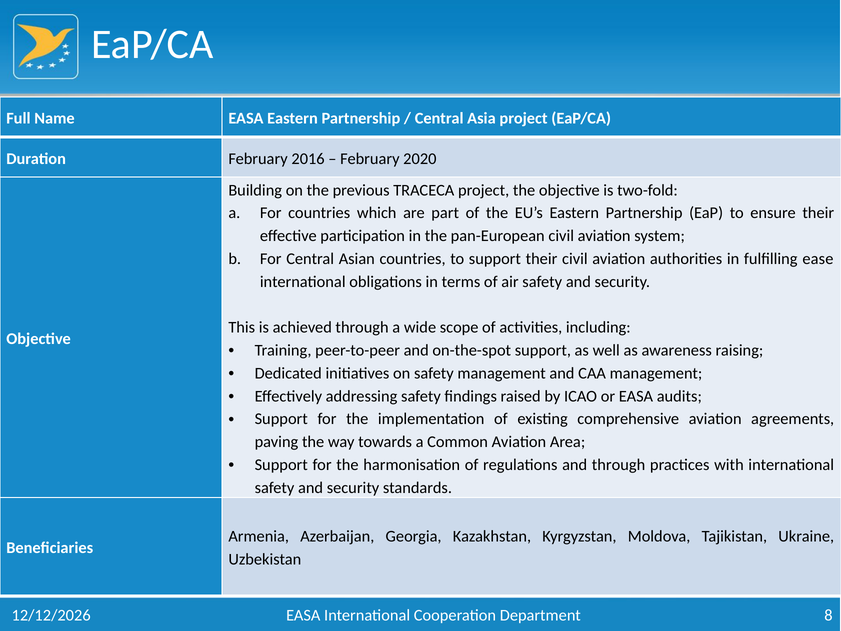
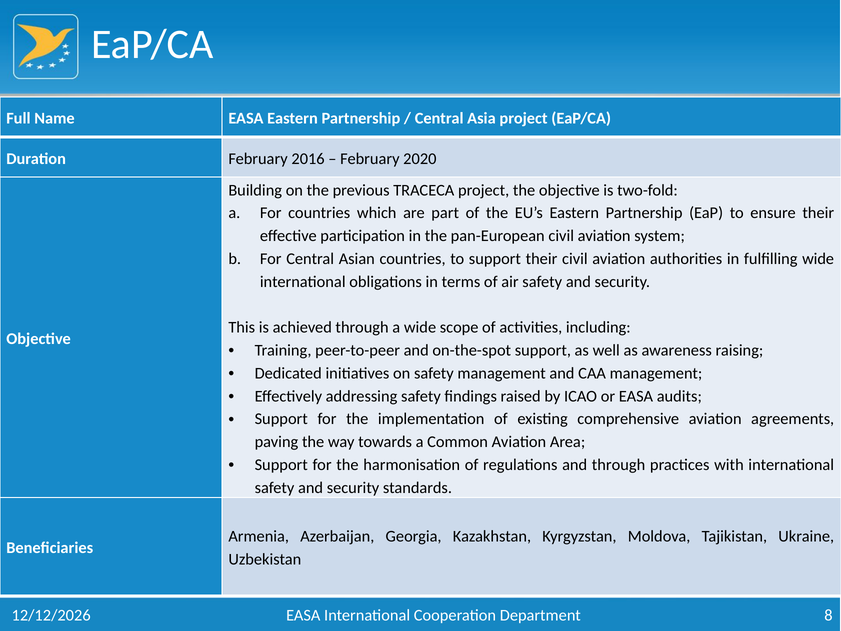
fulfilling ease: ease -> wide (818, 259)
